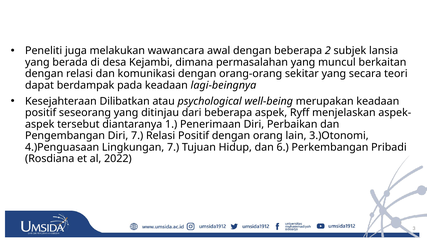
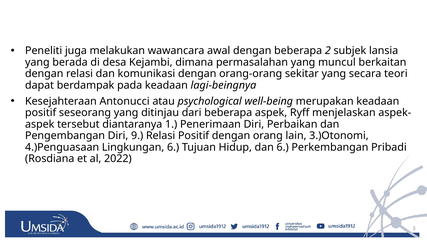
Dilibatkan: Dilibatkan -> Antonucci (125, 101)
Diri 7: 7 -> 9 (137, 136)
Lingkungan 7: 7 -> 6 (173, 147)
